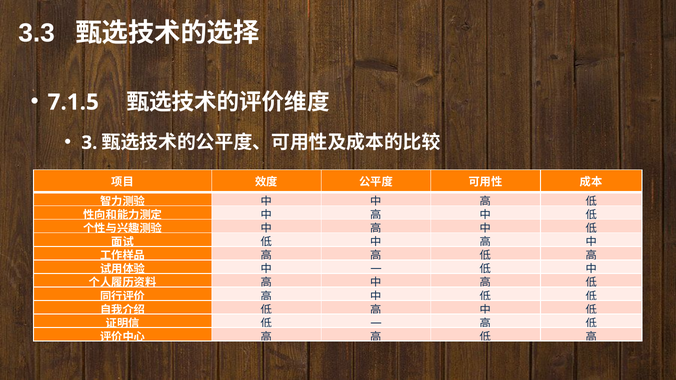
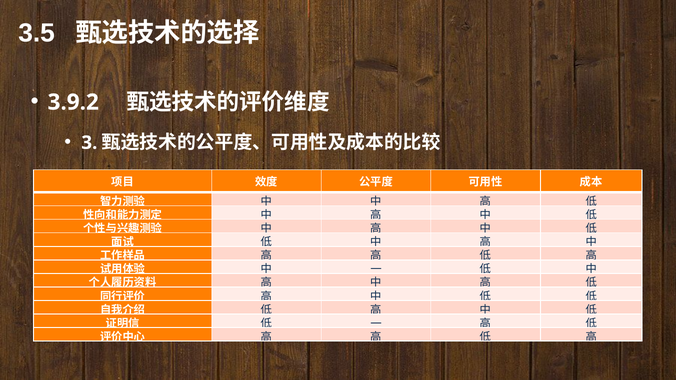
3.3: 3.3 -> 3.5 (37, 33)
7.1.5: 7.1.5 -> 3.9.2 (73, 102)
